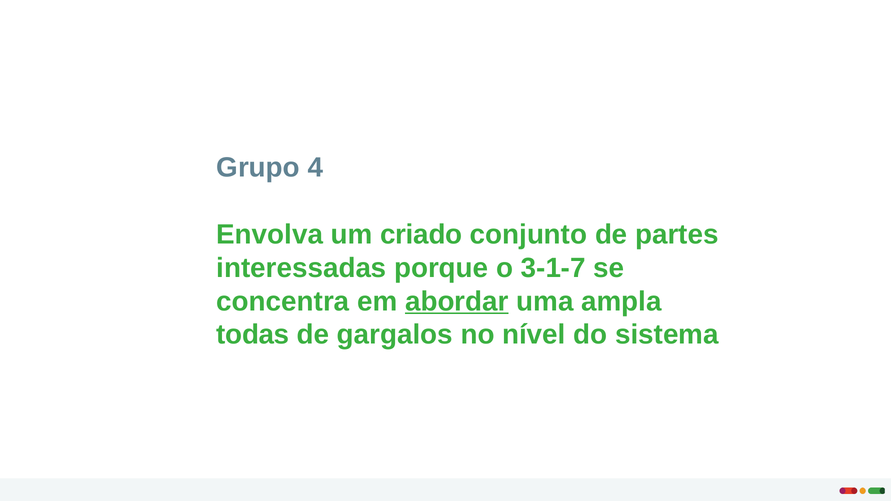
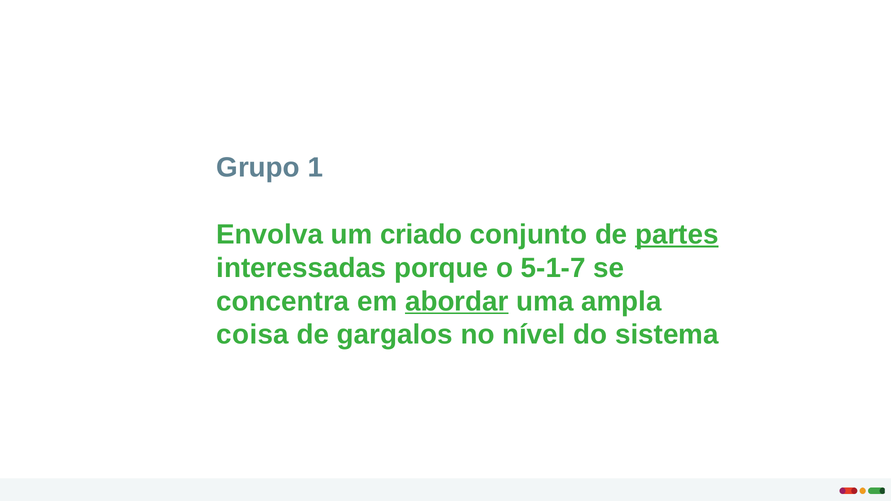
4: 4 -> 1 (315, 168)
partes underline: none -> present (677, 235)
3-1-7: 3-1-7 -> 5-1-7 (553, 268)
todas: todas -> coisa (253, 335)
